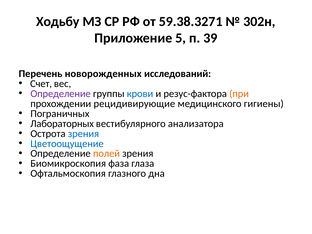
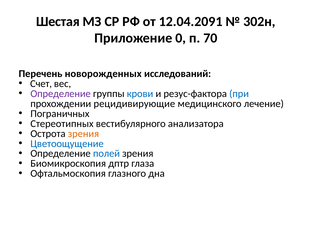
Ходьбу: Ходьбу -> Шестая (58, 22)
59.38.3271: 59.38.3271 -> 12.04.2091 (191, 22)
5: 5 -> 0 (181, 38)
39: 39 -> 70 (210, 38)
при colour: orange -> blue (239, 94)
гигиены: гигиены -> лечение (264, 104)
Лабораторных: Лабораторных -> Стереотипных (62, 124)
зрения colour: blue -> orange (83, 134)
полей colour: orange -> blue (106, 154)
фаза: фаза -> дптр (119, 164)
